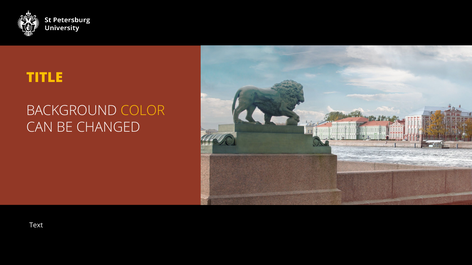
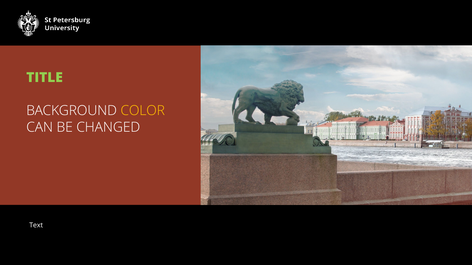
TITLE colour: yellow -> light green (45, 78)
